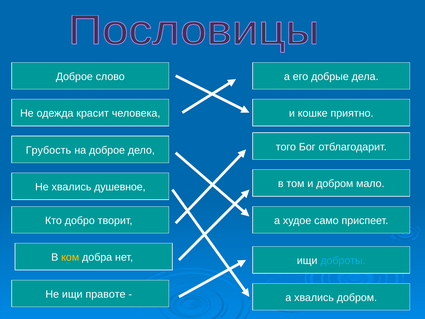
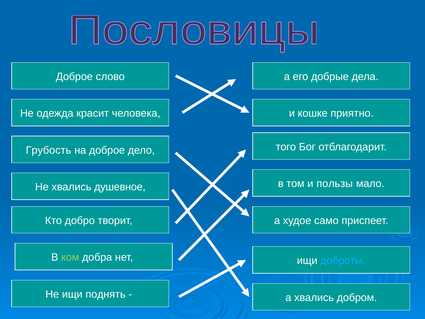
и добром: добром -> пользы (335, 184)
ком colour: yellow -> light green (70, 257)
правоте: правоте -> поднять (106, 294)
